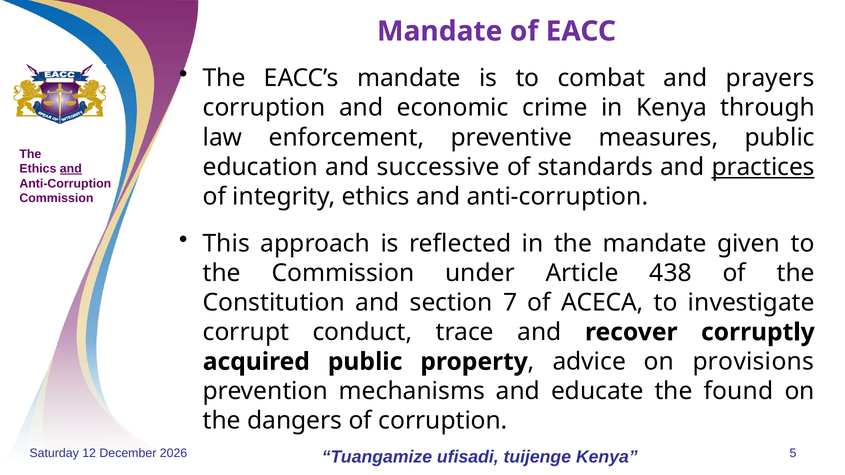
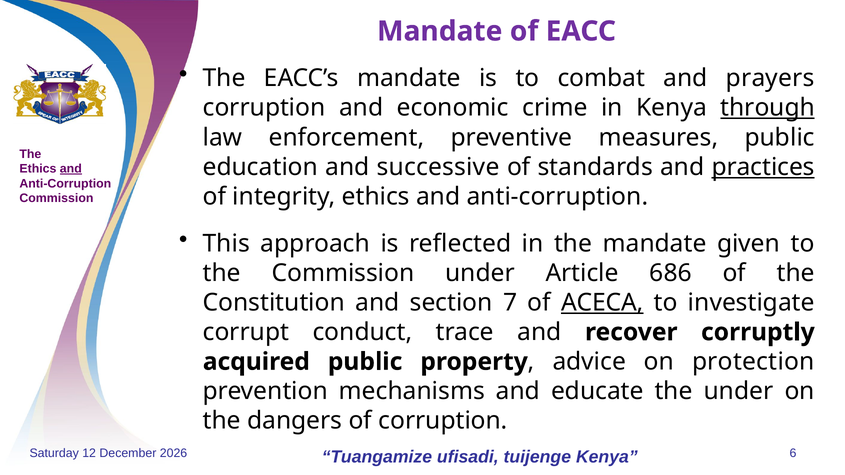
through underline: none -> present (768, 108)
438: 438 -> 686 (671, 273)
ACECA underline: none -> present (602, 303)
provisions: provisions -> protection (753, 362)
the found: found -> under (739, 392)
5: 5 -> 6 (793, 454)
